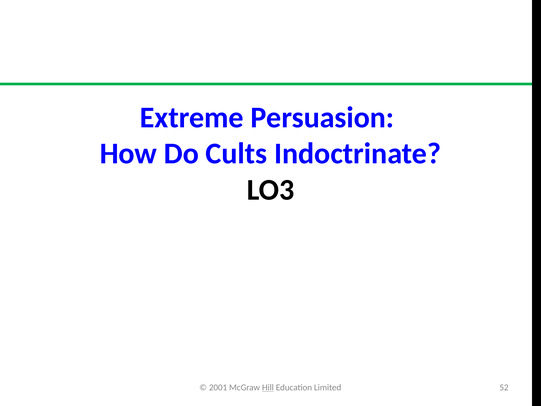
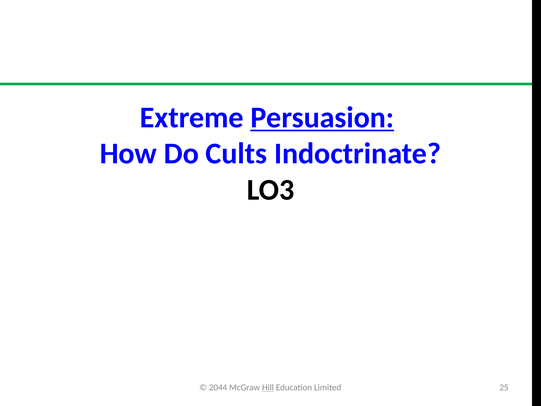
Persuasion underline: none -> present (322, 118)
2001: 2001 -> 2044 (218, 387)
52: 52 -> 25 (504, 387)
